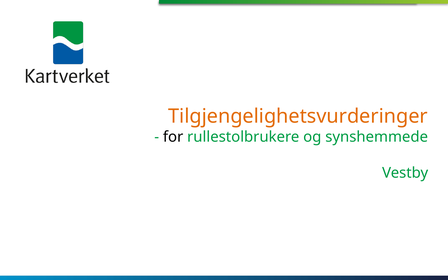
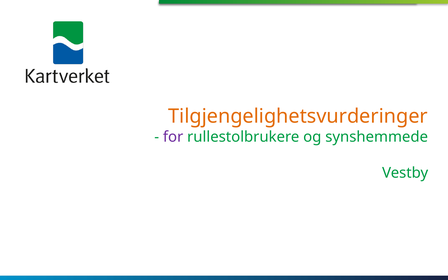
for colour: black -> purple (173, 137)
